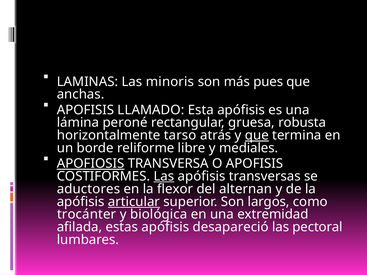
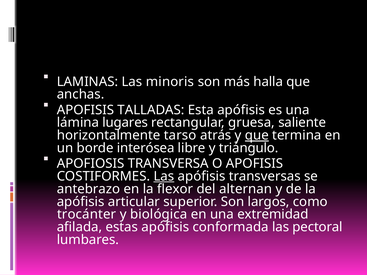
pues: pues -> halla (268, 82)
LLAMADO: LLAMADO -> TALLADAS (151, 110)
peroné: peroné -> lugares (125, 123)
robusta: robusta -> saliente (302, 123)
reliforme: reliforme -> interósea (146, 148)
mediales: mediales -> triángulo (249, 148)
APOFIOSIS underline: present -> none (91, 164)
aductores: aductores -> antebrazo (89, 189)
articular underline: present -> none (134, 202)
desapareció: desapareció -> conformada (231, 227)
